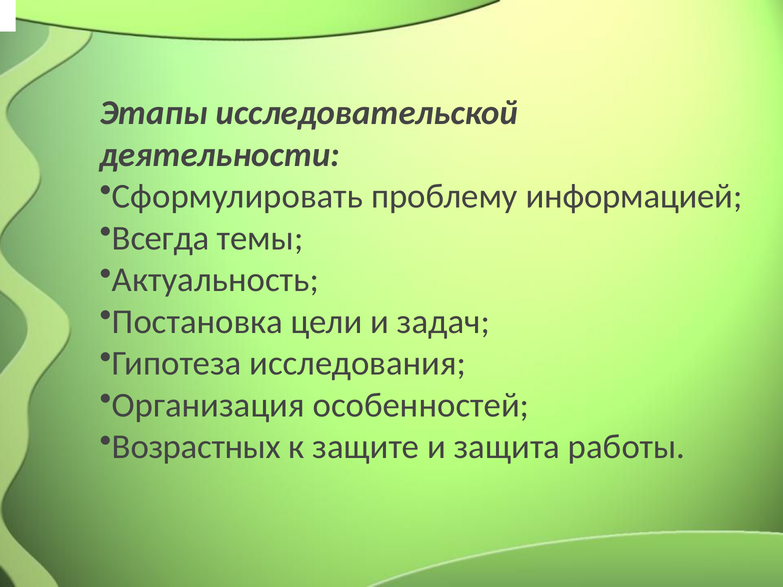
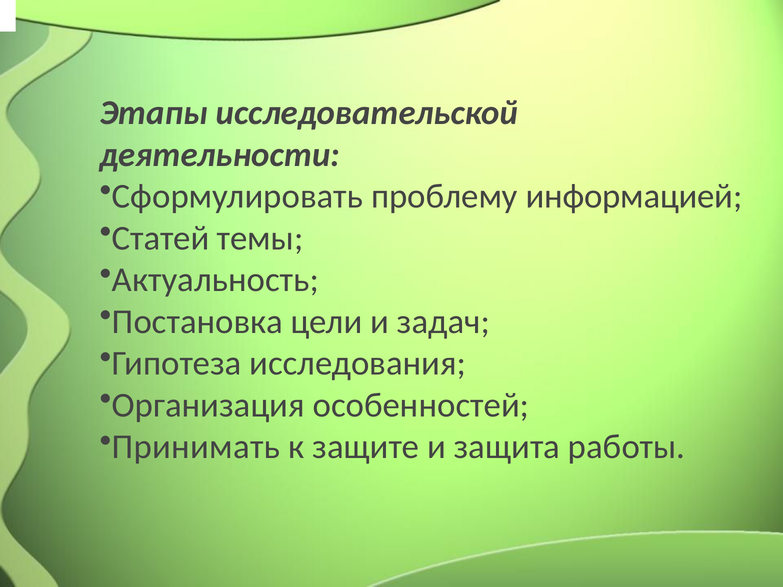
Всегда: Всегда -> Статей (161, 238)
Возрастных: Возрастных -> Принимать (196, 447)
